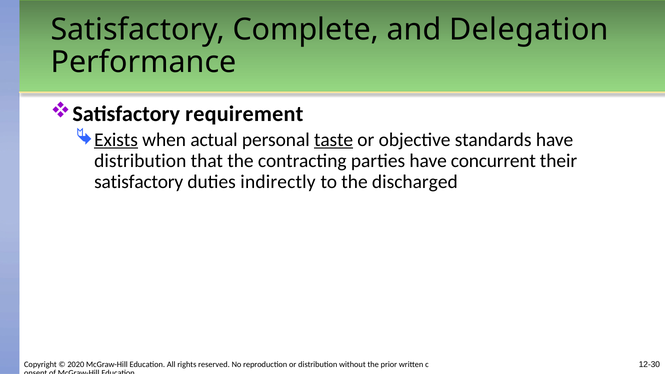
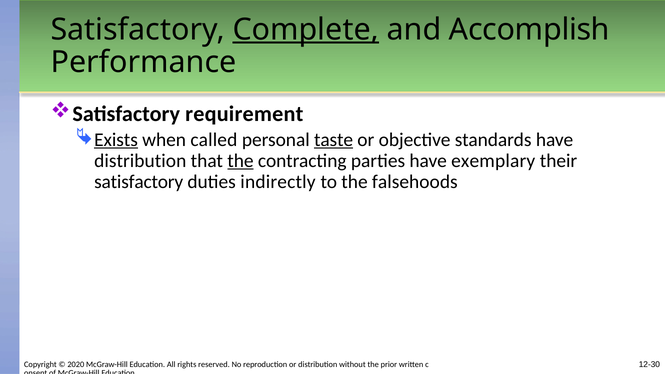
Complete underline: none -> present (306, 29)
Delegation: Delegation -> Accomplish (529, 29)
actual: actual -> called (214, 140)
the underline: none -> present (240, 161)
concurrent: concurrent -> exemplary (493, 161)
discharged: discharged -> falsehoods (415, 182)
